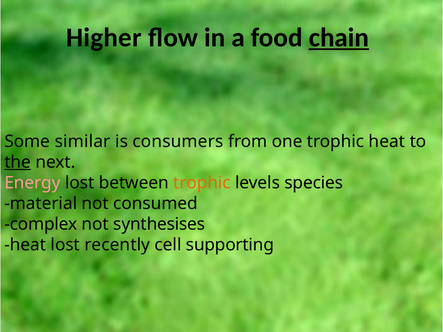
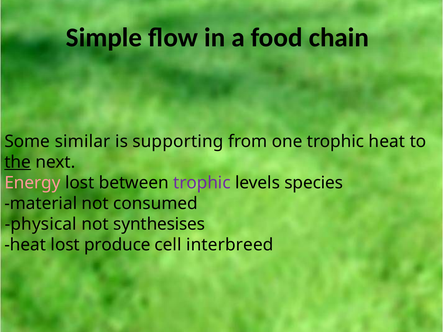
Higher: Higher -> Simple (104, 37)
chain underline: present -> none (339, 37)
consumers: consumers -> supporting (178, 141)
trophic colour: orange -> purple (202, 183)
complex: complex -> physical (41, 224)
recently: recently -> produce (117, 245)
supporting: supporting -> interbreed (230, 245)
